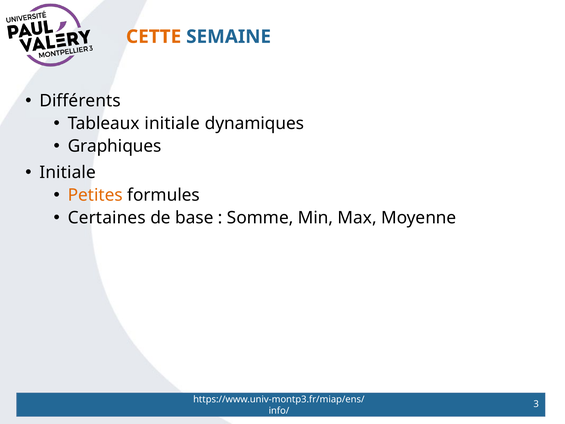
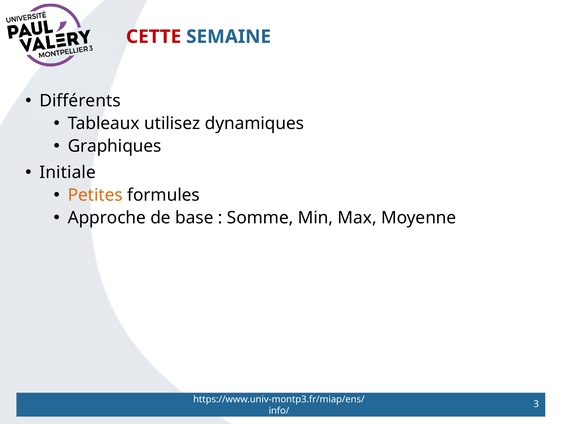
CETTE colour: orange -> red (154, 37)
Tableaux initiale: initiale -> utilisez (172, 123)
Certaines: Certaines -> Approche (107, 218)
